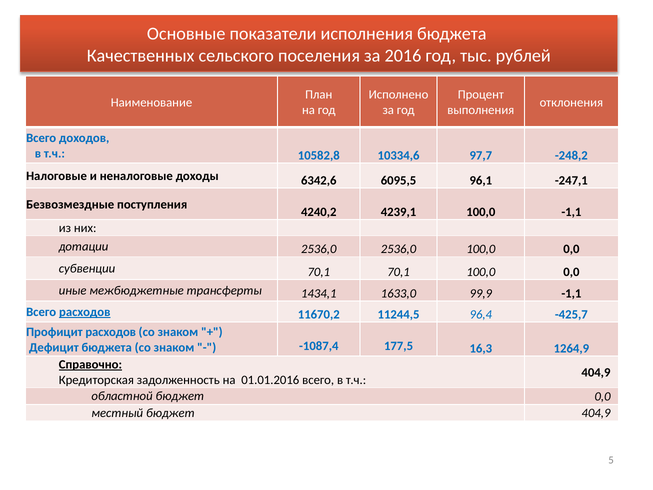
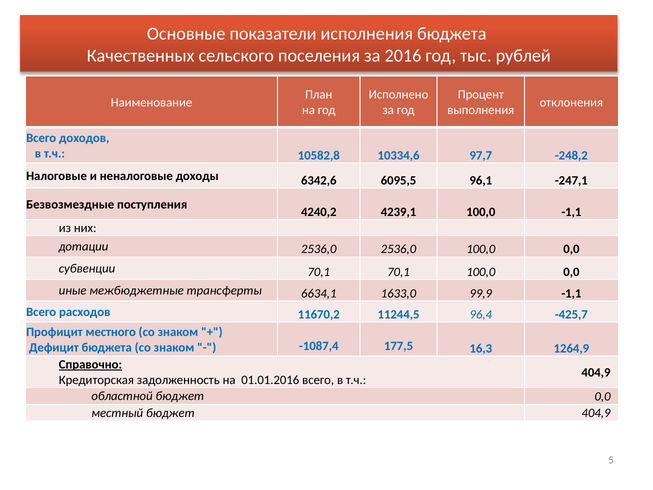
1434,1: 1434,1 -> 6634,1 (319, 293)
расходов underline: present -> none (85, 312)
Профицит расходов: расходов -> местного (111, 332)
